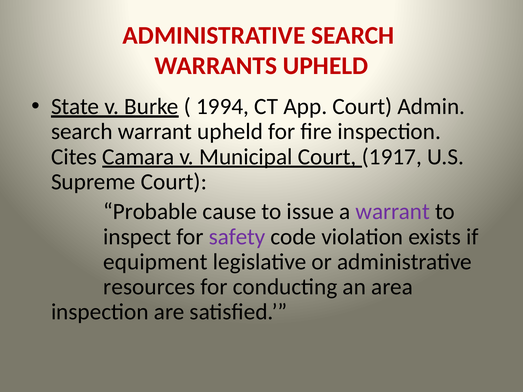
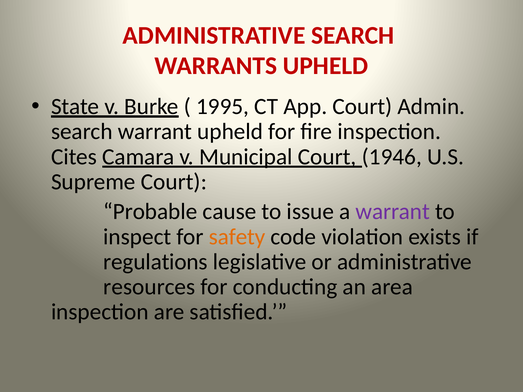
1994: 1994 -> 1995 (223, 107)
1917: 1917 -> 1946 (392, 157)
safety colour: purple -> orange (237, 237)
equipment: equipment -> regulations (156, 262)
